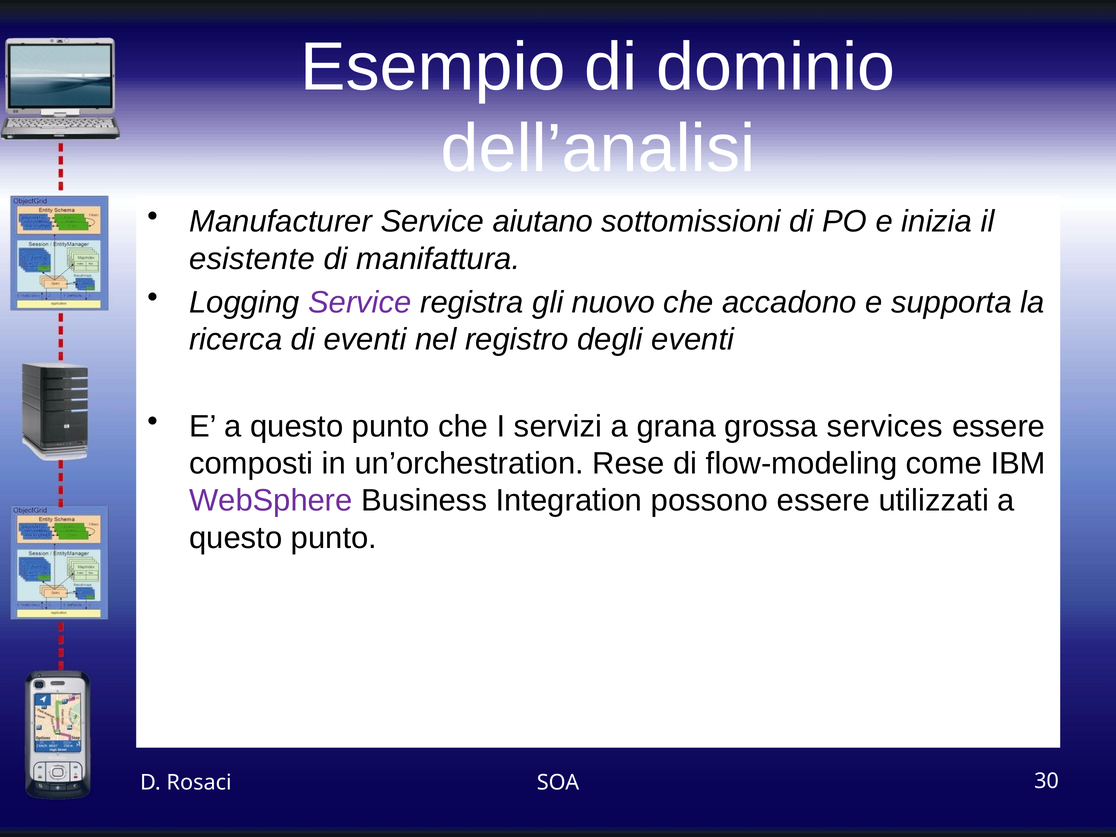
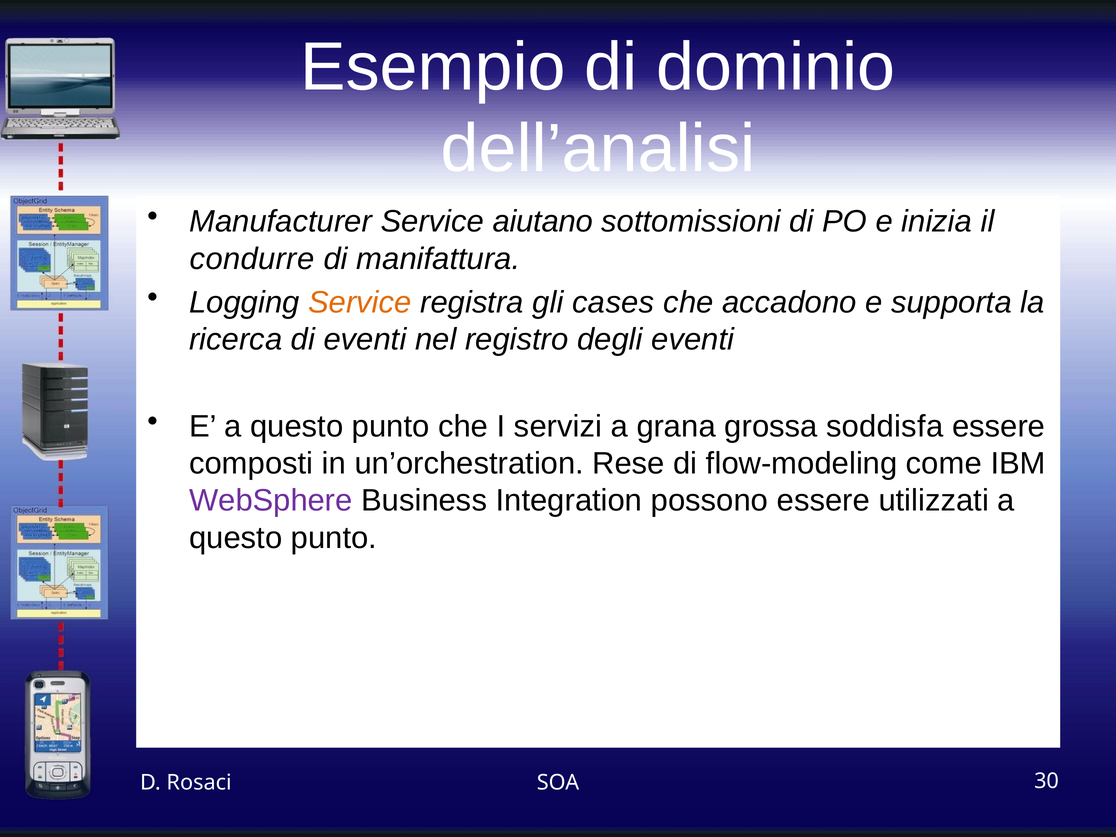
esistente: esistente -> condurre (252, 259)
Service colour: purple -> orange (360, 302)
nuovo: nuovo -> cases (613, 302)
services: services -> soddisfa (885, 426)
